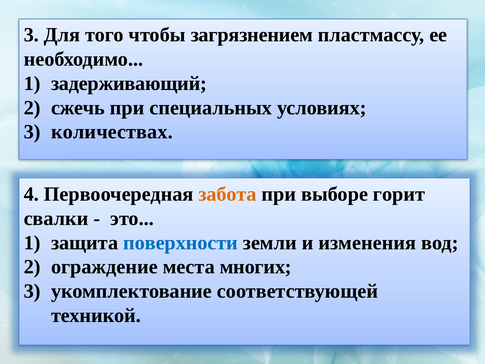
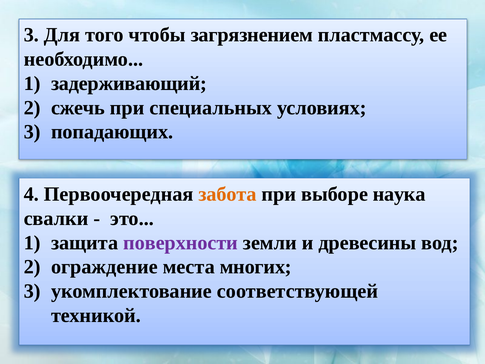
количествах: количествах -> попадающих (112, 132)
горит: горит -> наука (399, 194)
поверхности colour: blue -> purple (181, 243)
изменения: изменения -> древесины (367, 243)
